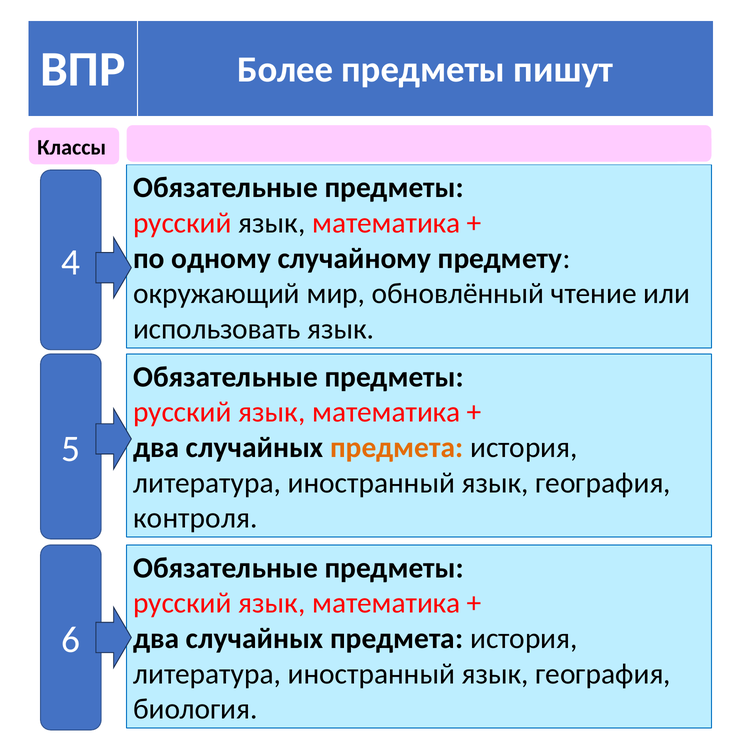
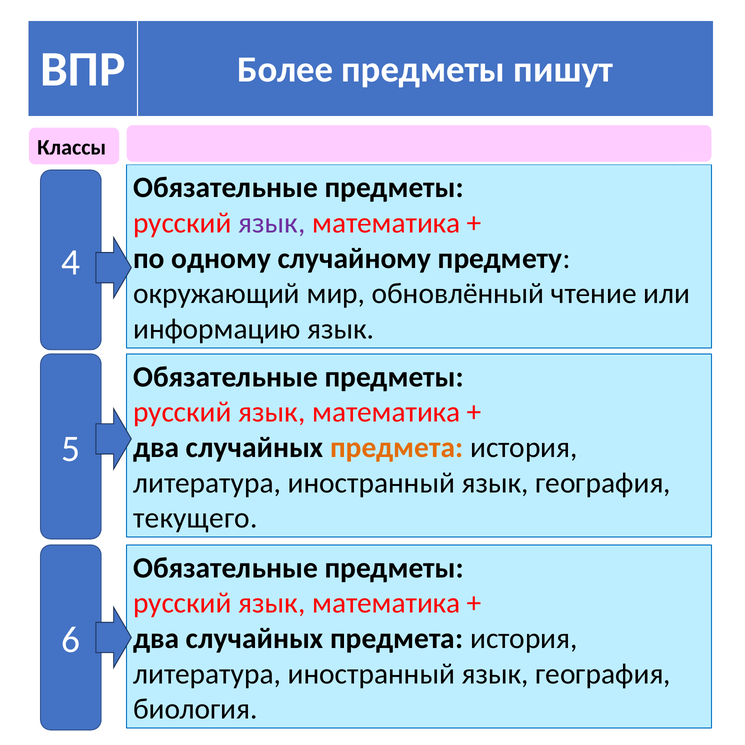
язык colour: black -> purple (272, 223)
использовать: использовать -> информацию (217, 329)
контроля: контроля -> текущего (195, 518)
